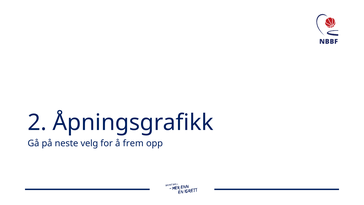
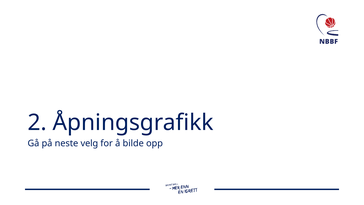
frem: frem -> bilde (133, 143)
